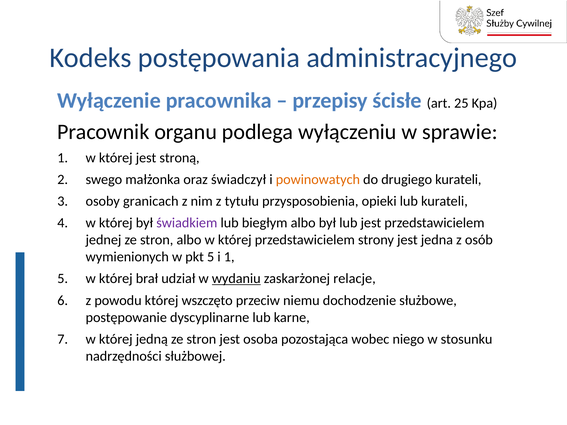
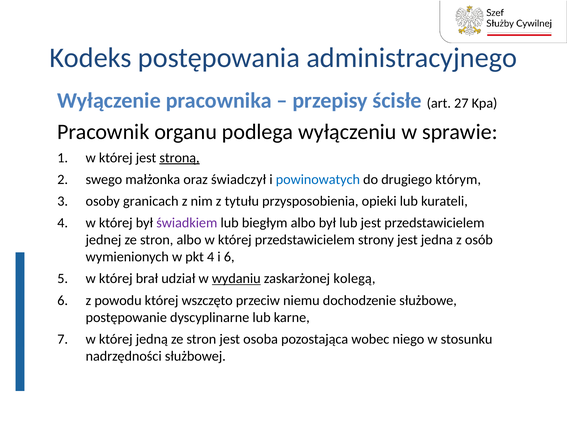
25: 25 -> 27 (461, 103)
stroną underline: none -> present (180, 158)
powinowatych colour: orange -> blue (318, 180)
drugiego kurateli: kurateli -> którym (458, 180)
pkt 5: 5 -> 4 (211, 257)
i 1: 1 -> 6 (229, 257)
relacje: relacje -> kolegą (354, 279)
